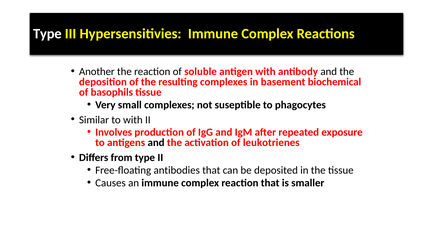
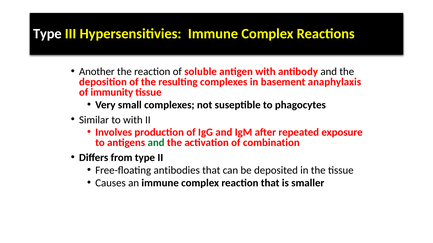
biochemical: biochemical -> anaphylaxis (334, 82)
basophils: basophils -> immunity (112, 92)
and colour: black -> green (156, 143)
leukotrienes: leukotrienes -> combination (271, 143)
